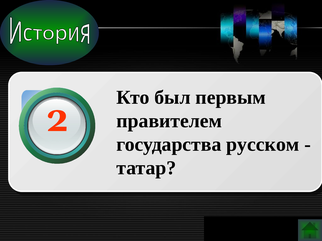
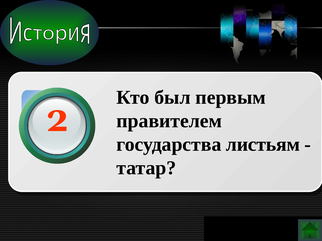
русском: русском -> листьям (263, 145)
